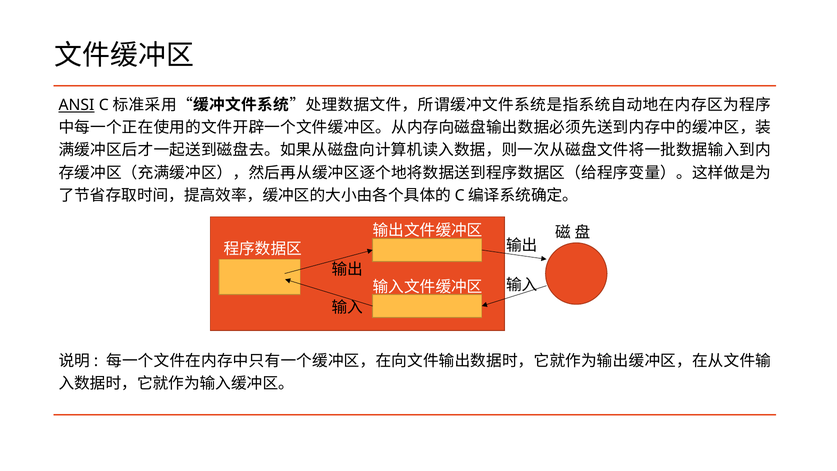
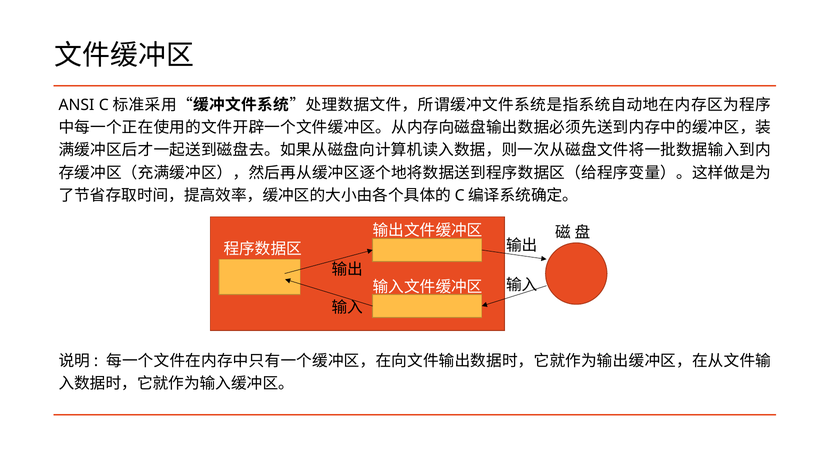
ANSI underline: present -> none (76, 105)
